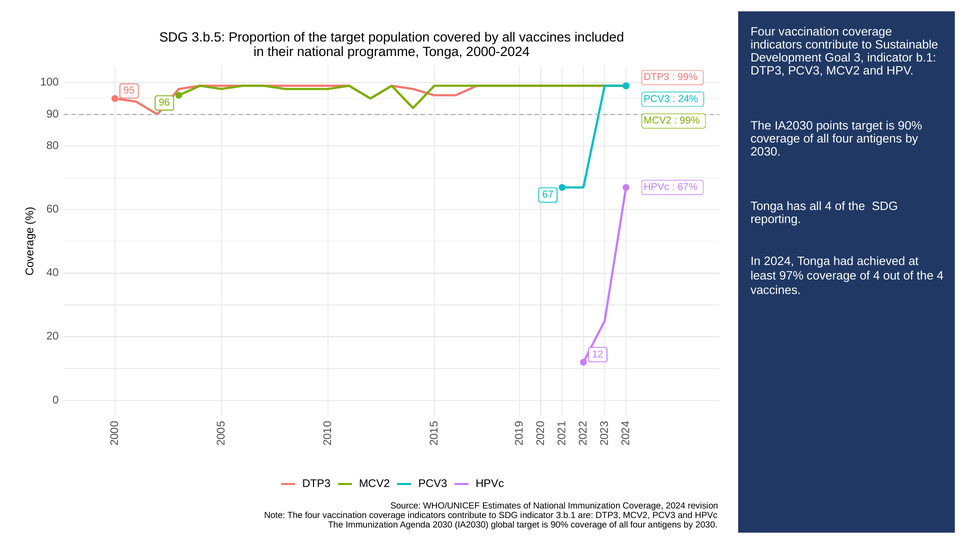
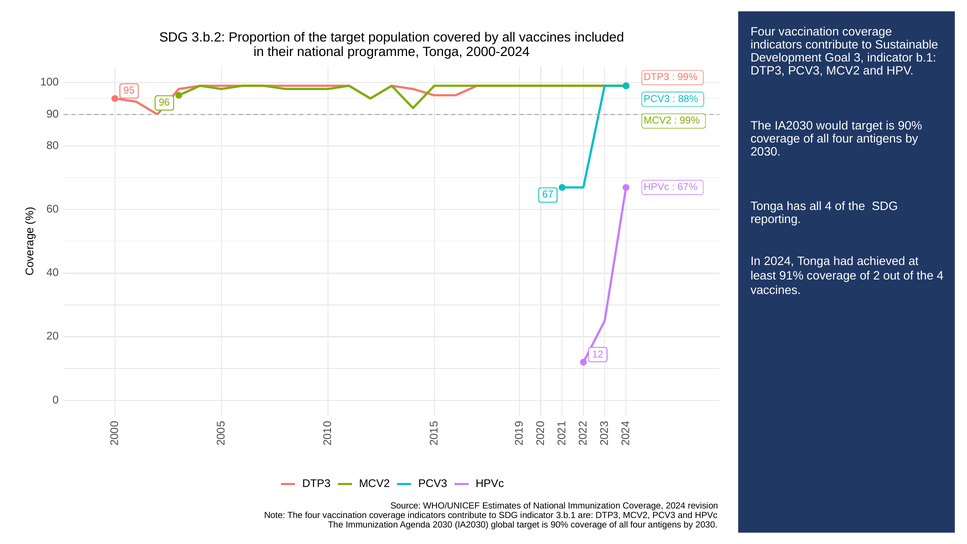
3.b.5: 3.b.5 -> 3.b.2 (208, 37)
24%: 24% -> 88% (688, 99)
points: points -> would (832, 126)
97%: 97% -> 91% (791, 276)
of 4: 4 -> 2 (877, 276)
